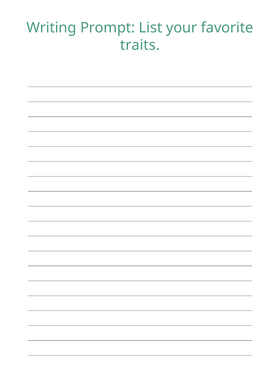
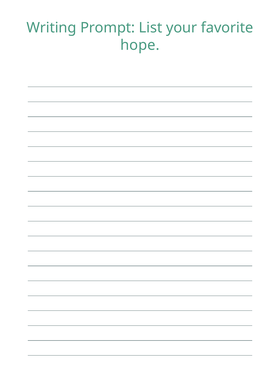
traits: traits -> hope (140, 45)
